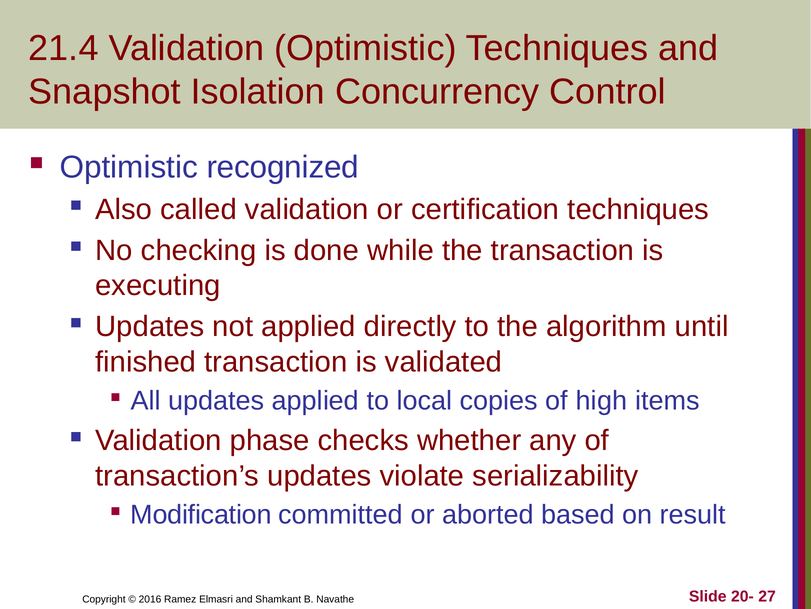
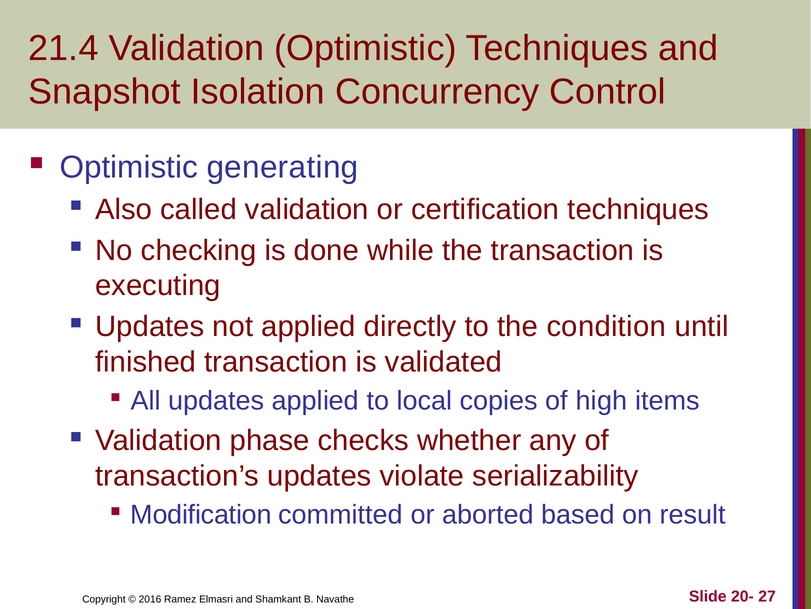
recognized: recognized -> generating (282, 167)
algorithm: algorithm -> condition (606, 326)
